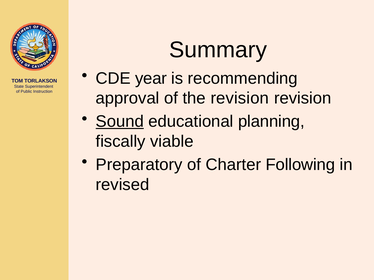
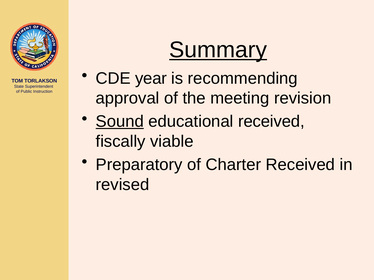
Summary underline: none -> present (218, 50)
the revision: revision -> meeting (240, 98)
educational planning: planning -> received (271, 122)
Charter Following: Following -> Received (300, 165)
